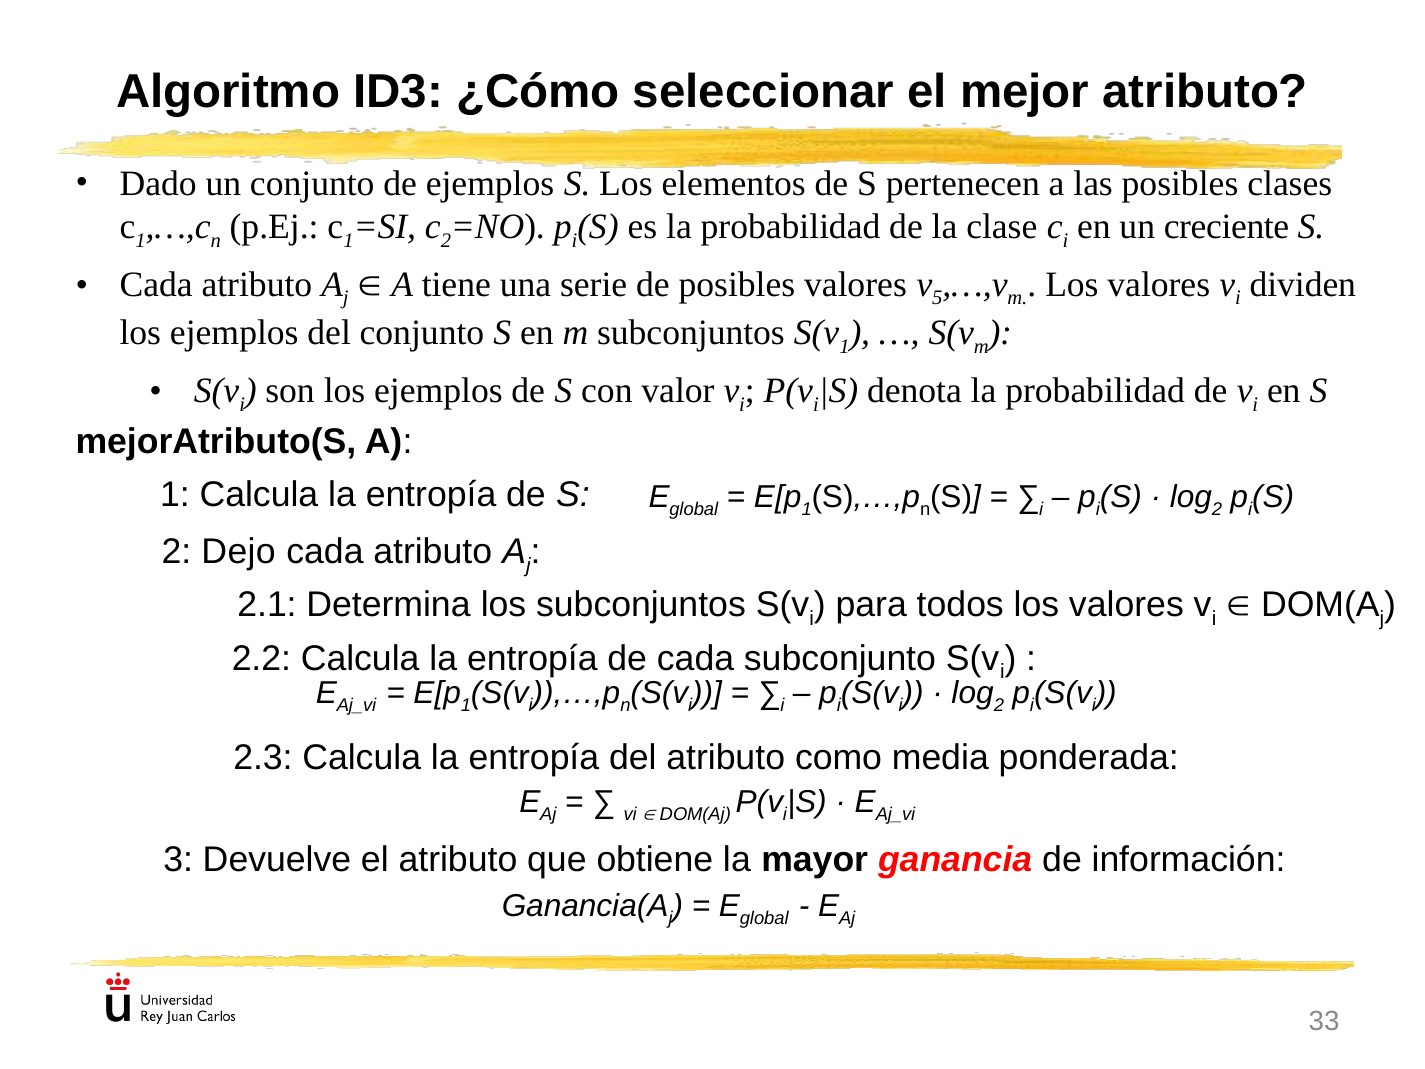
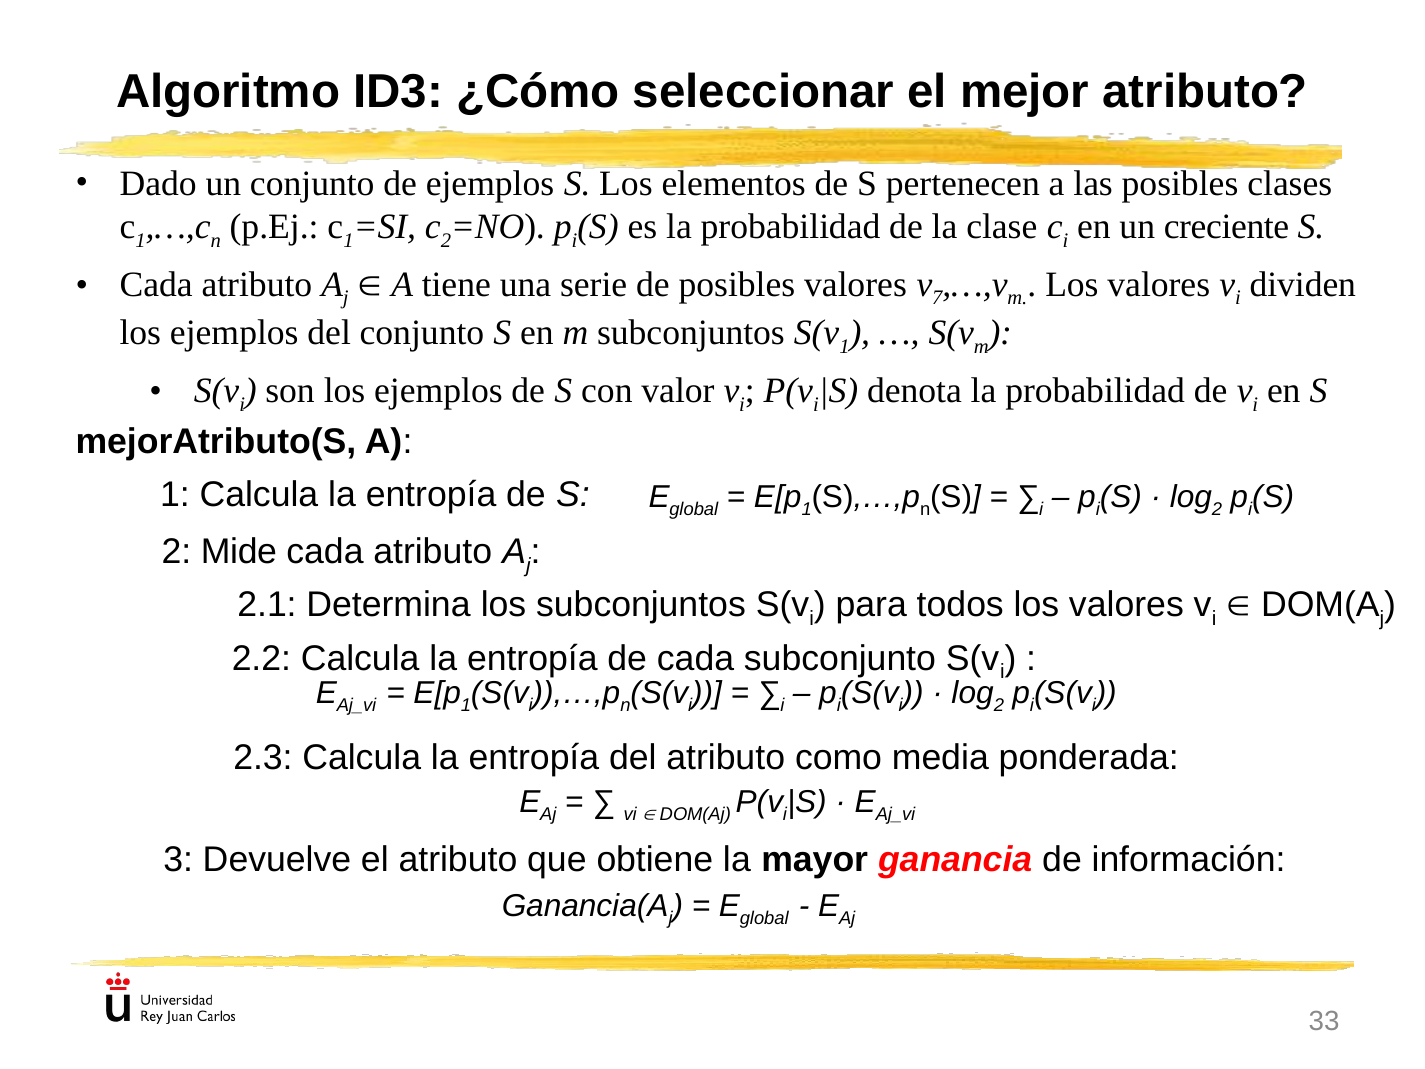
5: 5 -> 7 (937, 298)
Dejo: Dejo -> Mide (239, 552)
